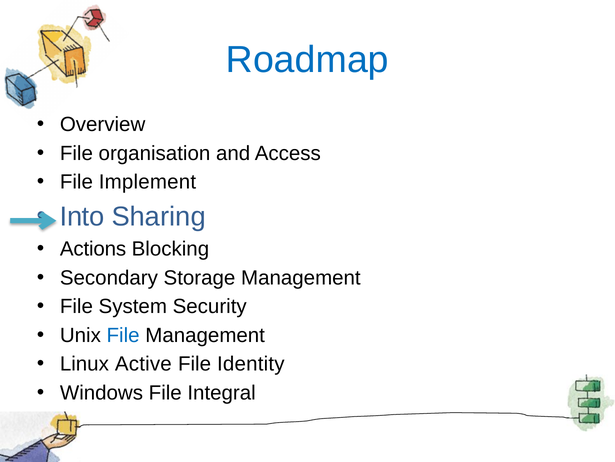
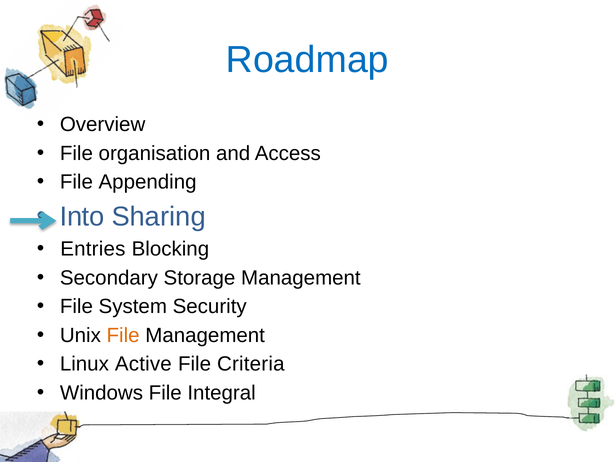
Implement: Implement -> Appending (148, 182)
Actions: Actions -> Entries (93, 249)
File colour: blue -> orange (123, 335)
Identity: Identity -> Criteria (251, 364)
